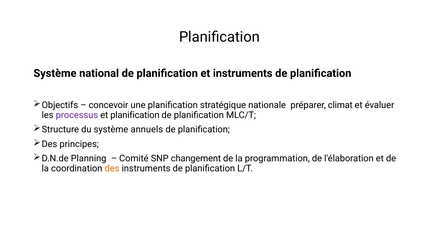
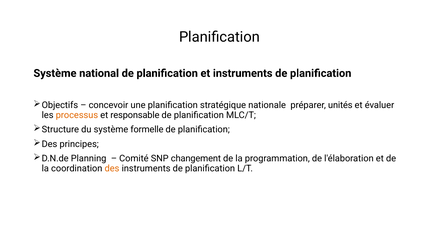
climat: climat -> unités (340, 105)
processus colour: purple -> orange (77, 115)
et planification: planification -> responsable (135, 115)
annuels: annuels -> formelle (147, 129)
